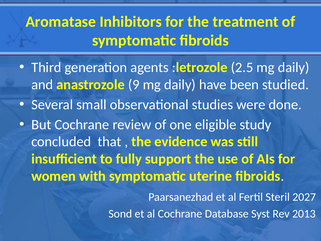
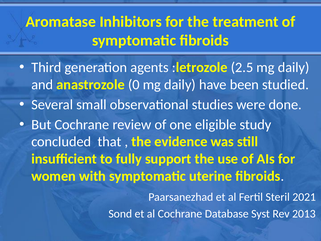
9: 9 -> 0 (134, 84)
2027: 2027 -> 2021 (304, 197)
